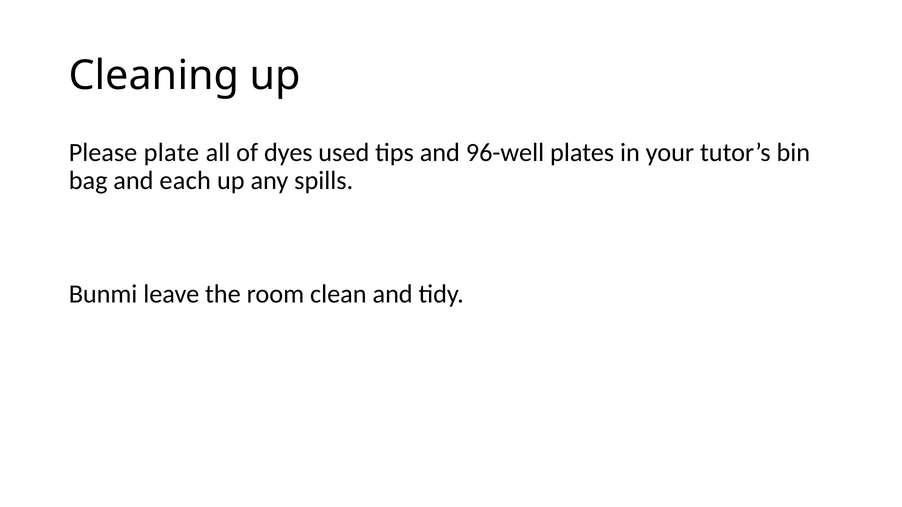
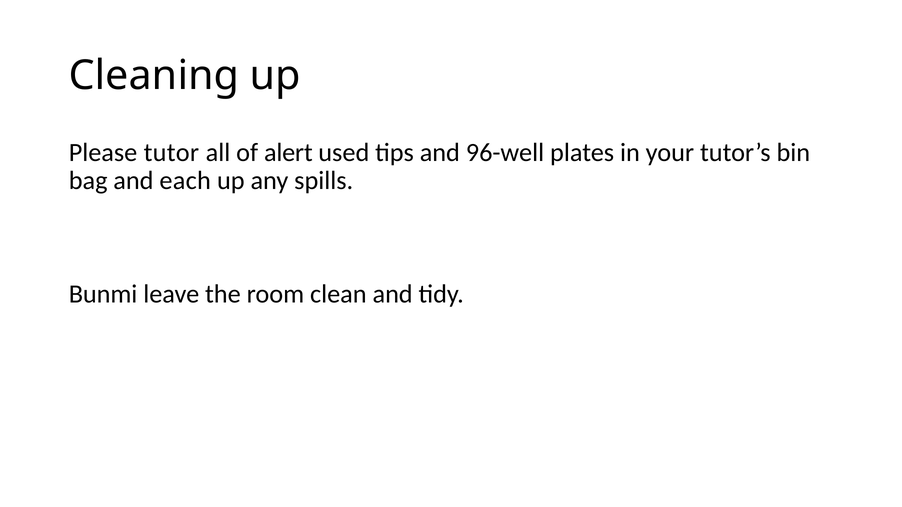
plate: plate -> tutor (171, 152)
dyes: dyes -> alert (288, 152)
